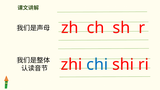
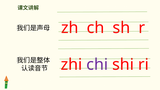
chi colour: blue -> purple (97, 64)
